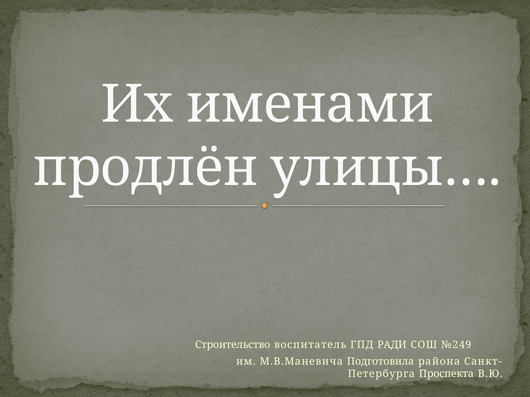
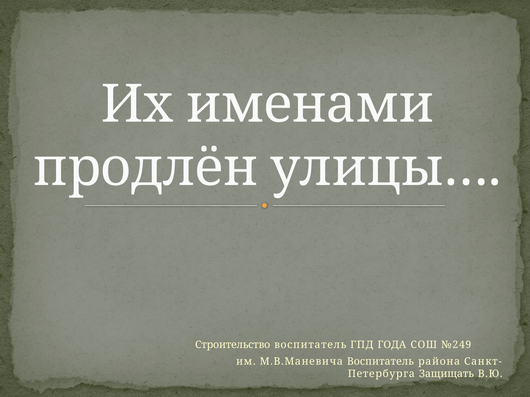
РАДИ: РАДИ -> ГОДА (392, 345)
М.В.Маневича Подготовила: Подготовила -> Воспитатель (380, 362)
Проспекта: Проспекта -> Защищать (446, 374)
